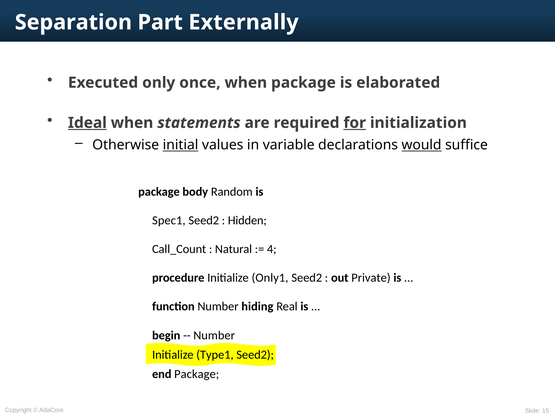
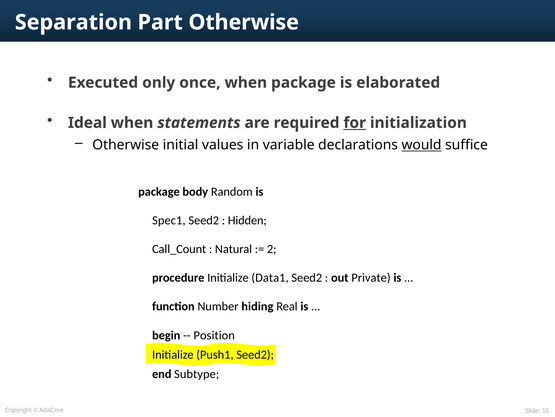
Part Externally: Externally -> Otherwise (244, 22)
Ideal underline: present -> none (87, 123)
initial underline: present -> none (181, 145)
4: 4 -> 2 (272, 249)
Only1: Only1 -> Data1 (270, 277)
Number: Number -> Position (214, 335)
Type1: Type1 -> Push1 (215, 354)
end Package: Package -> Subtype (197, 374)
